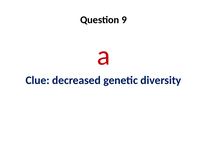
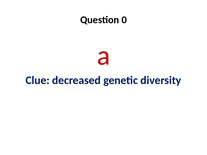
9: 9 -> 0 (124, 20)
